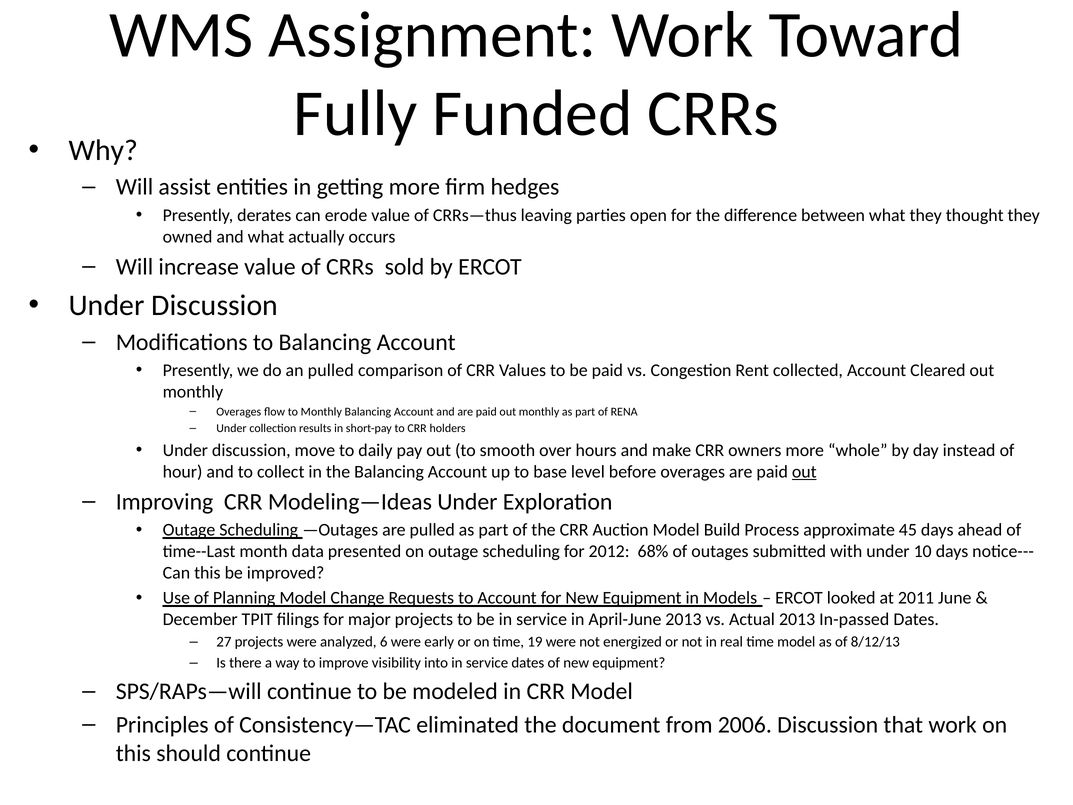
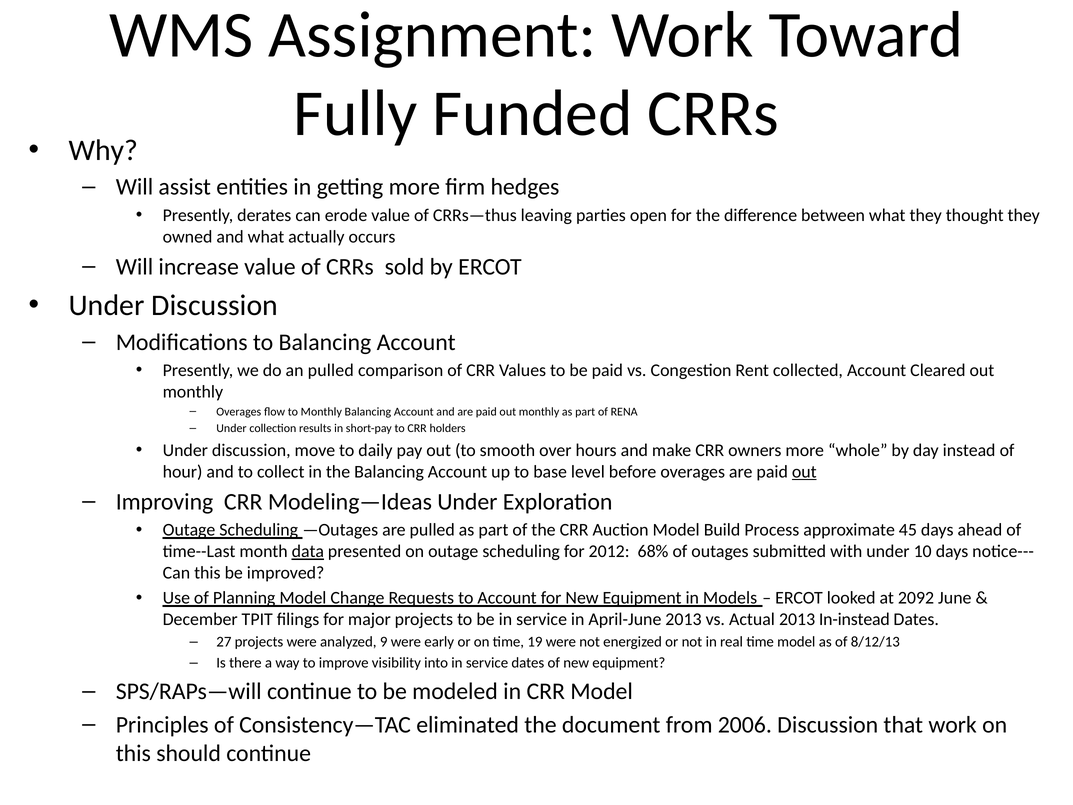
data underline: none -> present (308, 551)
2011: 2011 -> 2092 (916, 598)
In-passed: In-passed -> In-instead (854, 619)
6: 6 -> 9 (384, 642)
